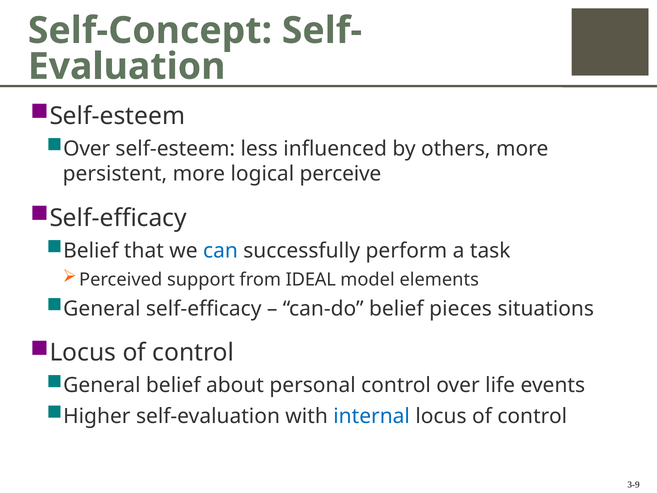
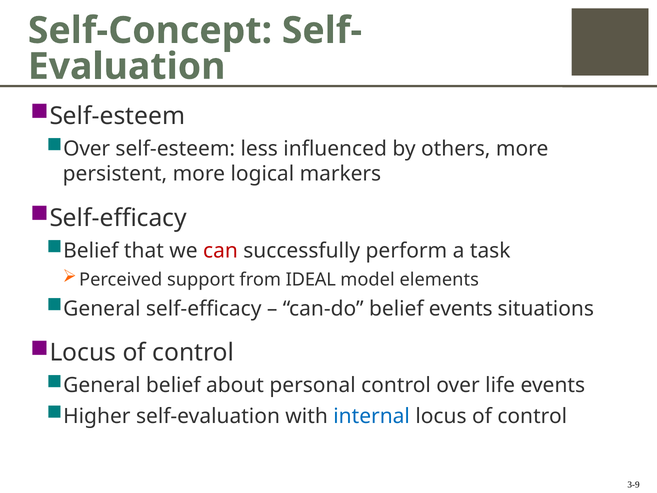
perceive: perceive -> markers (340, 174)
can colour: blue -> red (220, 251)
belief pieces: pieces -> events (461, 309)
